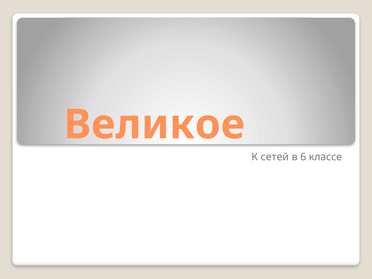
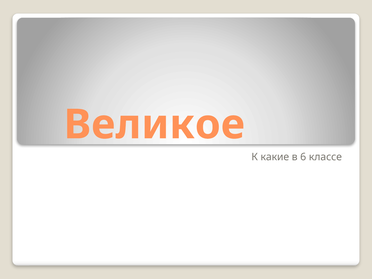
сетей: сетей -> какие (275, 157)
